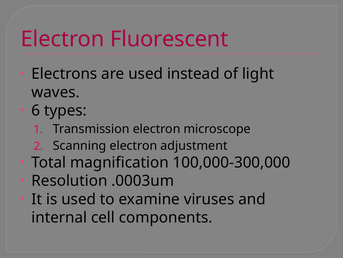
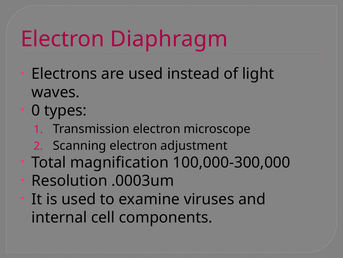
Fluorescent: Fluorescent -> Diaphragm (169, 39)
6: 6 -> 0 (36, 110)
